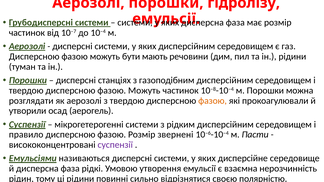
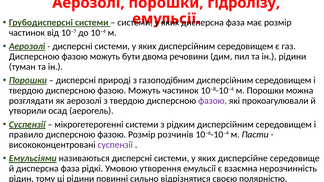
мають: мають -> двома (155, 57)
станціях: станціях -> природі (114, 80)
фазою colour: orange -> purple (213, 101)
звернені: звернені -> розчинів (175, 135)
